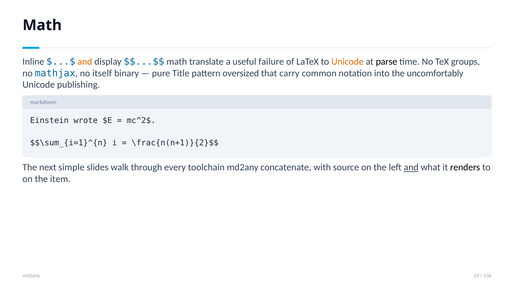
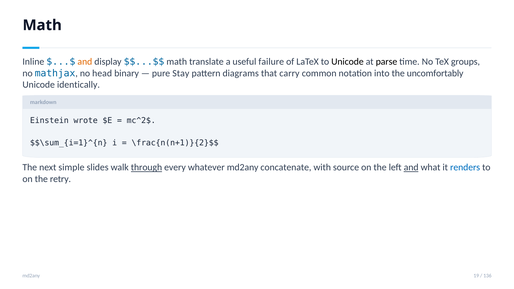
Unicode colour: orange -> black (347, 62)
itself: itself -> head (102, 73)
Title: Title -> Stay (181, 73)
oversized: oversized -> diagrams (241, 73)
publishing: publishing -> identically (78, 85)
through underline: none -> present (146, 168)
toolchain: toolchain -> whatever (206, 168)
renders colour: black -> blue (465, 168)
item: item -> retry (60, 179)
